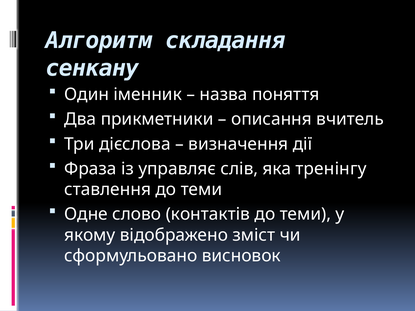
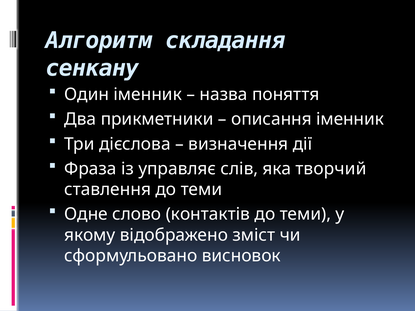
описання вчитель: вчитель -> іменник (350, 119)
тренінгу: тренінгу -> творчий (331, 169)
